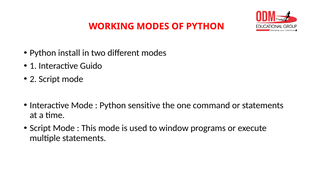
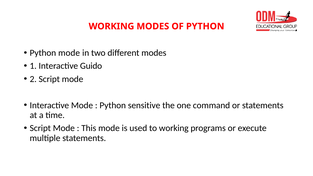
Python install: install -> mode (69, 53)
to window: window -> working (174, 128)
